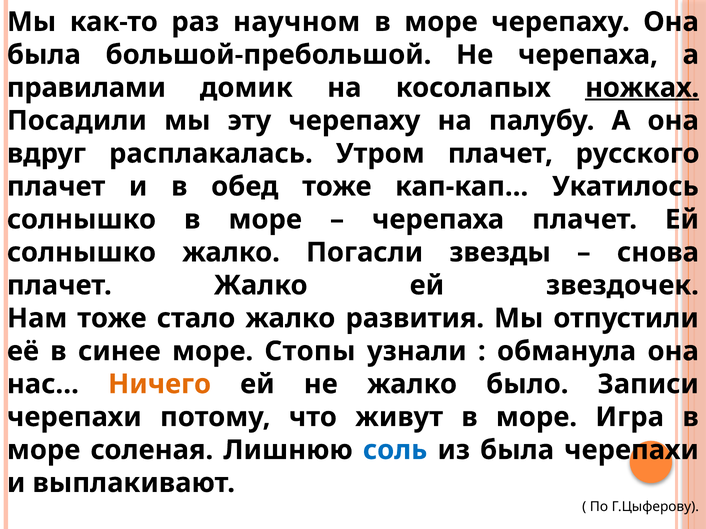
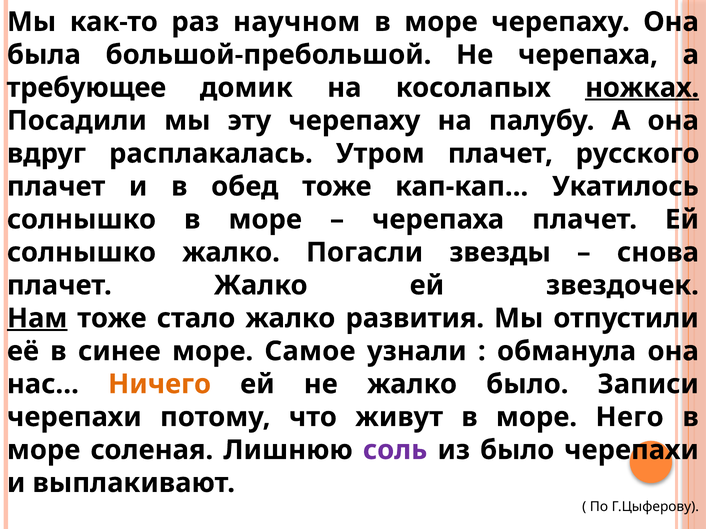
правилами: правилами -> требующее (86, 88)
Нам underline: none -> present (37, 319)
Стопы: Стопы -> Самое (310, 352)
Игра: Игра -> Него (630, 417)
соль colour: blue -> purple (395, 450)
из была: была -> было (517, 450)
